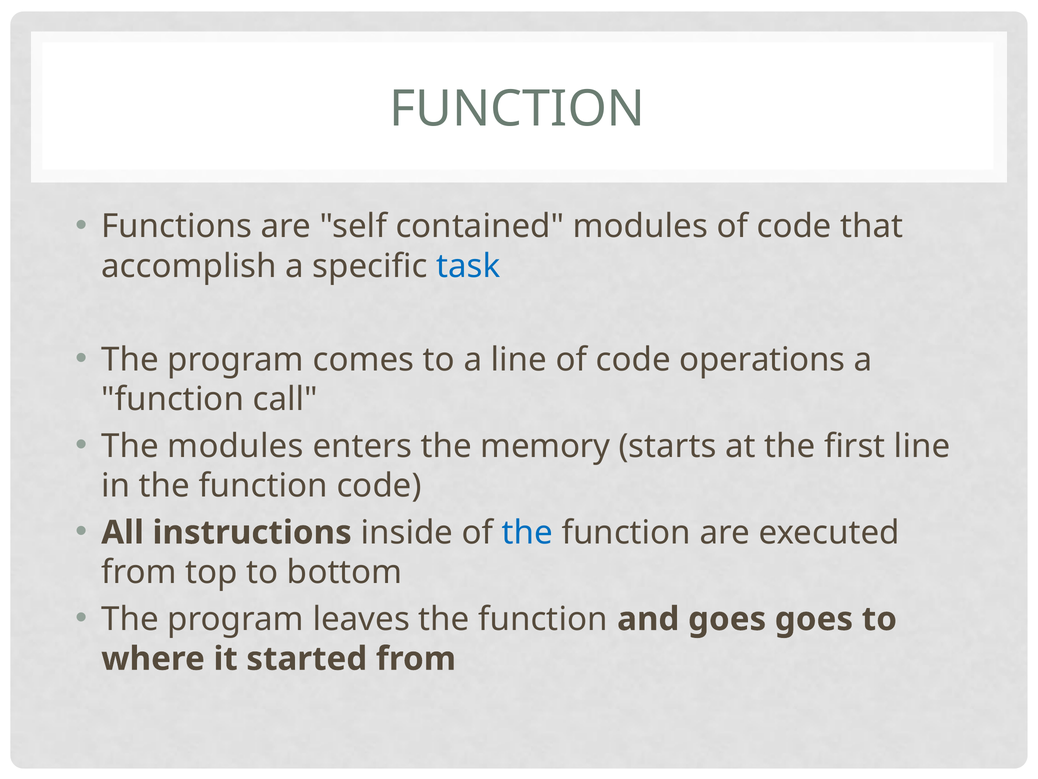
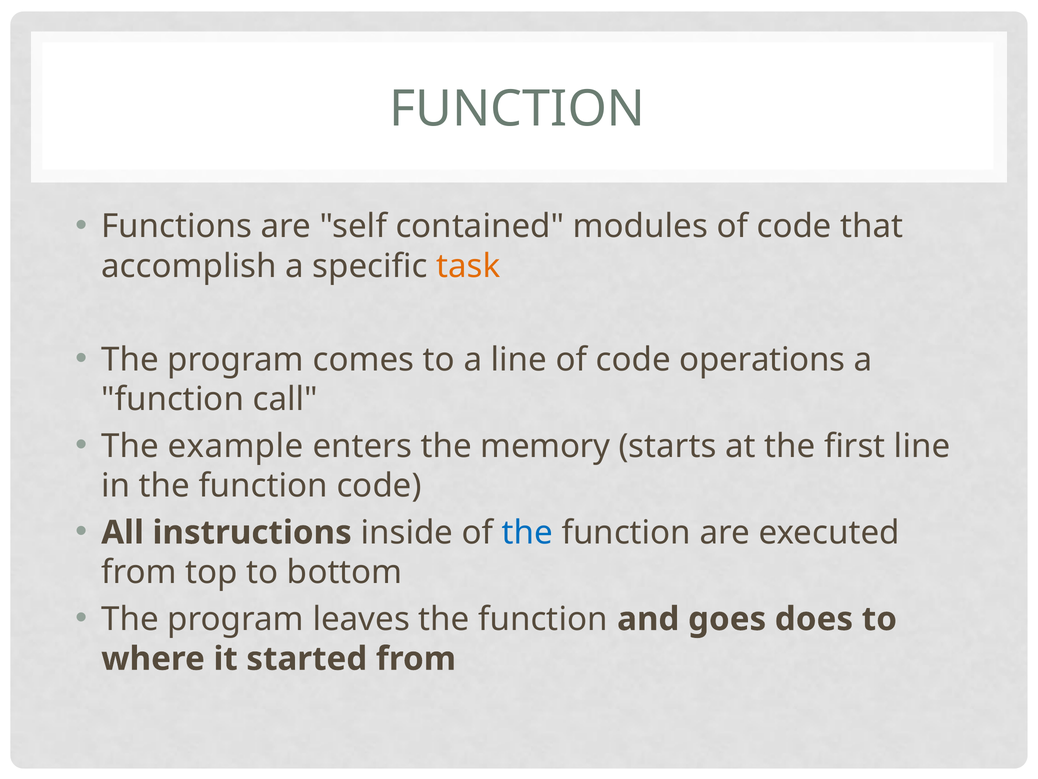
task colour: blue -> orange (468, 266)
The modules: modules -> example (236, 446)
goes goes: goes -> does (814, 619)
